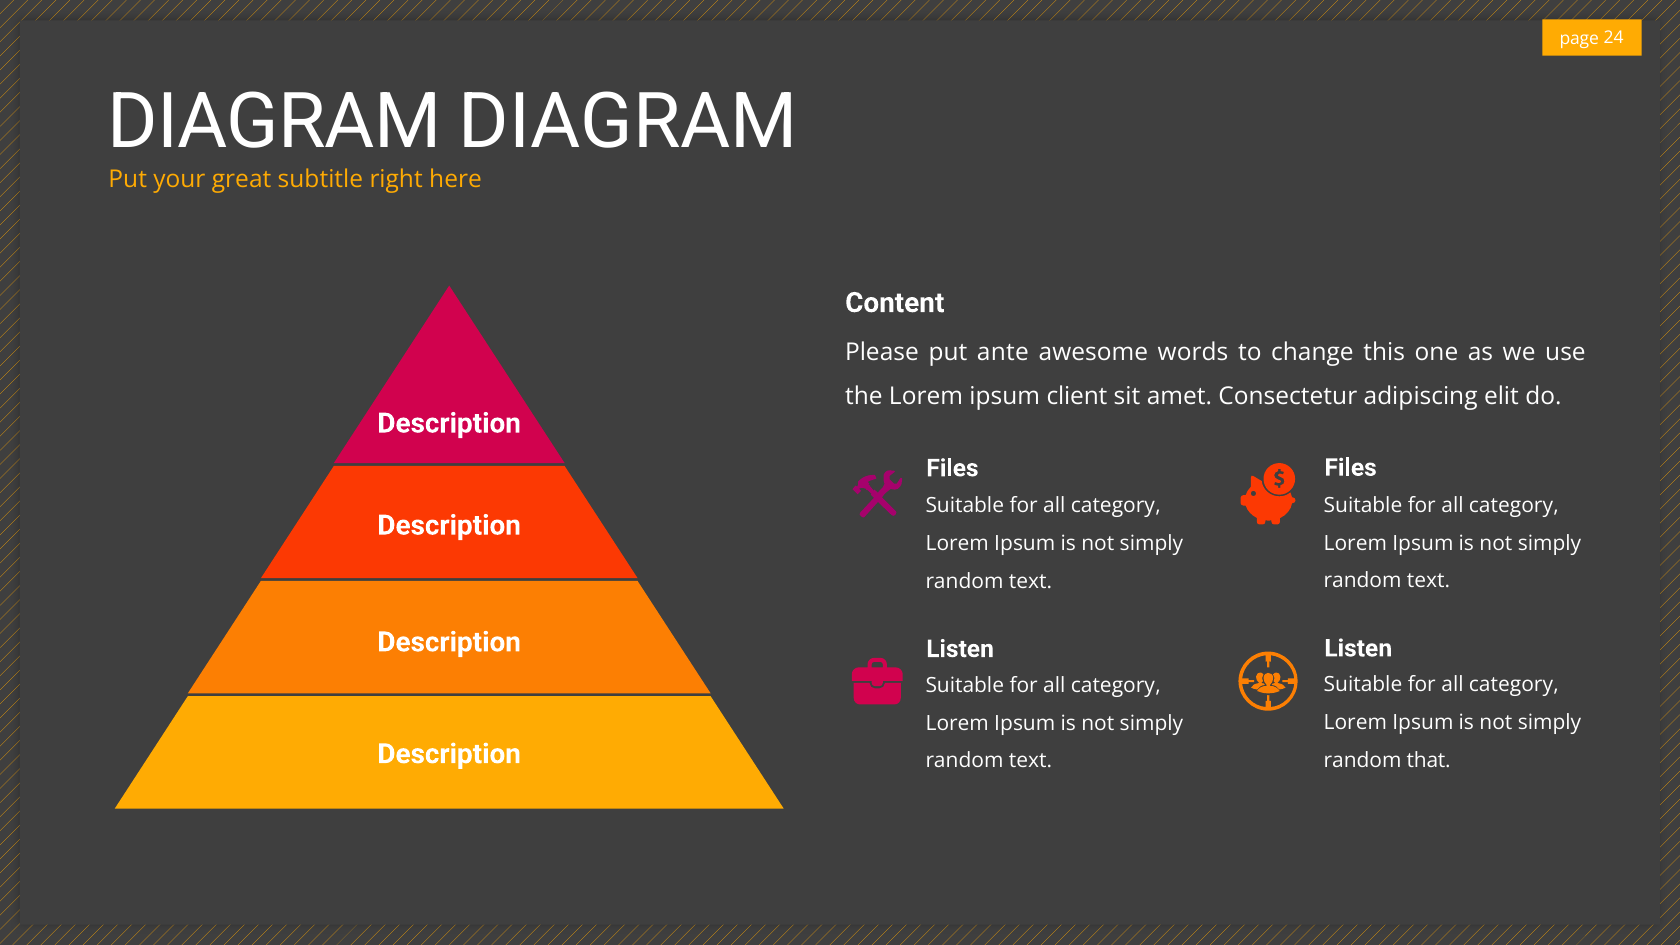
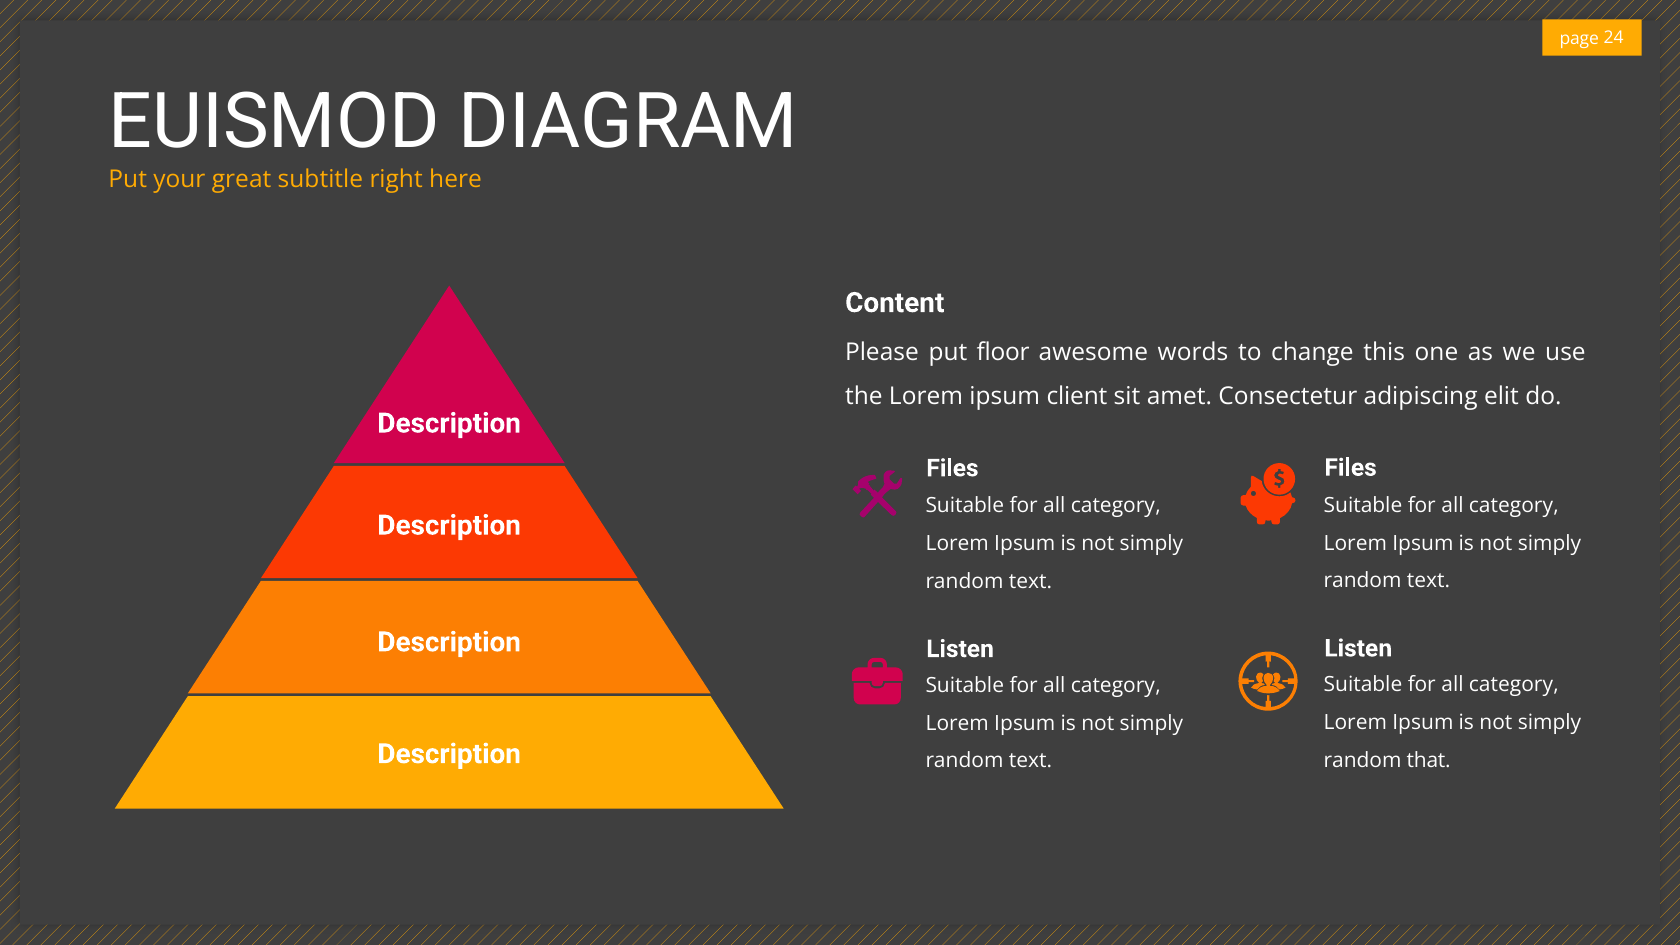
DIAGRAM: DIAGRAM -> EUISMOD (274, 122)
ante: ante -> floor (1003, 352)
